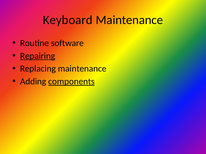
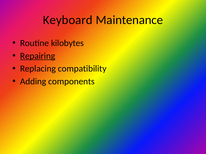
software: software -> kilobytes (67, 43)
Replacing maintenance: maintenance -> compatibility (82, 69)
components underline: present -> none (71, 82)
